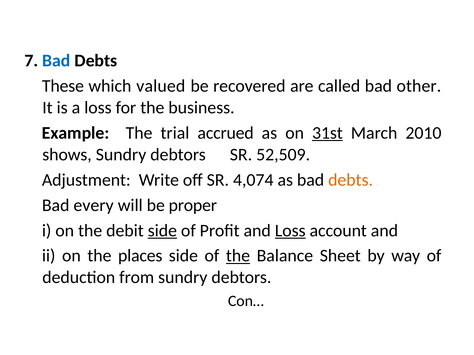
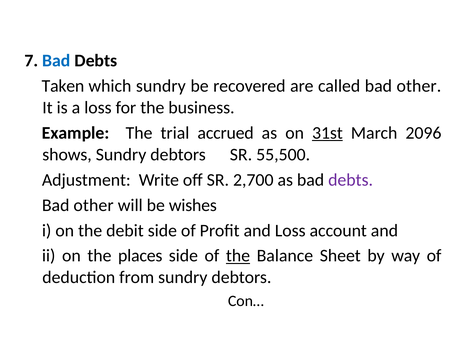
These: These -> Taken (63, 86)
which valued: valued -> sundry (161, 86)
2010: 2010 -> 2096 (423, 133)
52,509: 52,509 -> 55,500 (283, 155)
4,074: 4,074 -> 2,700 (253, 180)
debts colour: orange -> purple (351, 180)
every: every -> other (94, 205)
proper: proper -> wishes (193, 205)
side underline: present -> none (162, 231)
Loss underline: present -> none (290, 231)
